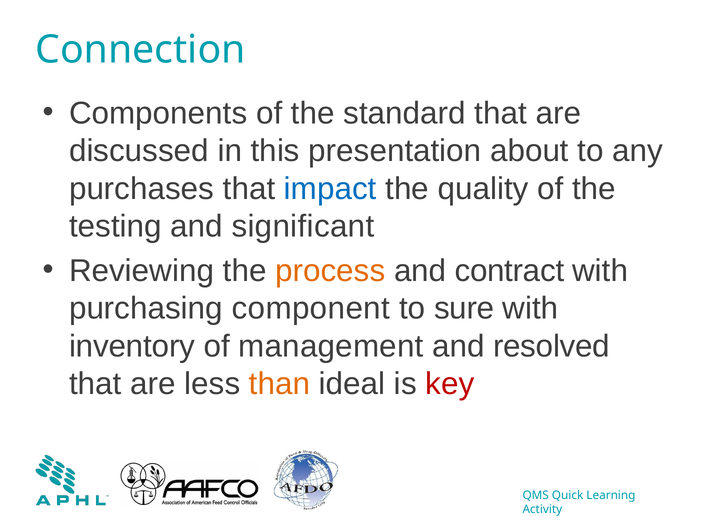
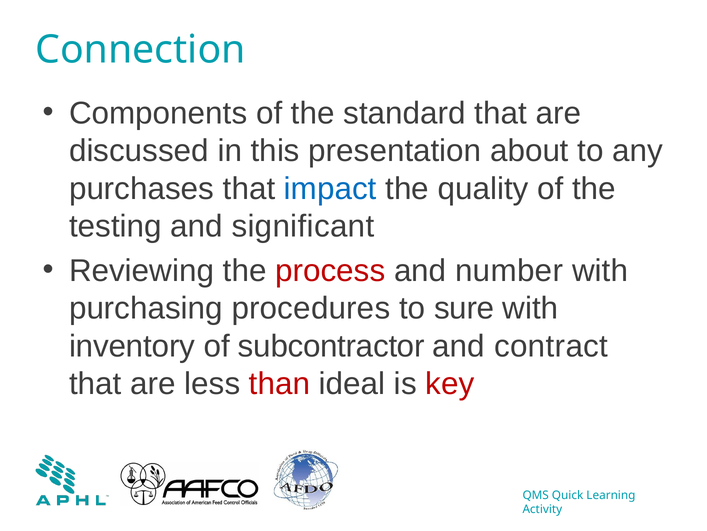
process colour: orange -> red (330, 270)
contract: contract -> number (509, 270)
component: component -> procedures (311, 308)
management: management -> subcontractor (331, 346)
resolved: resolved -> contract (551, 346)
than colour: orange -> red (280, 383)
